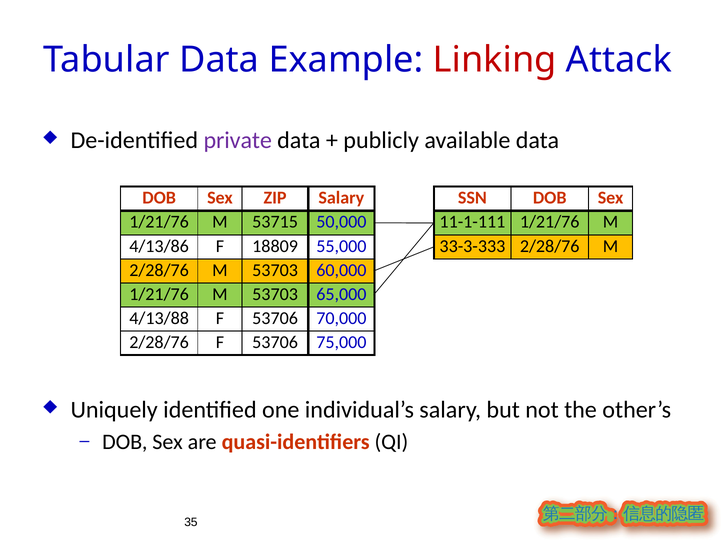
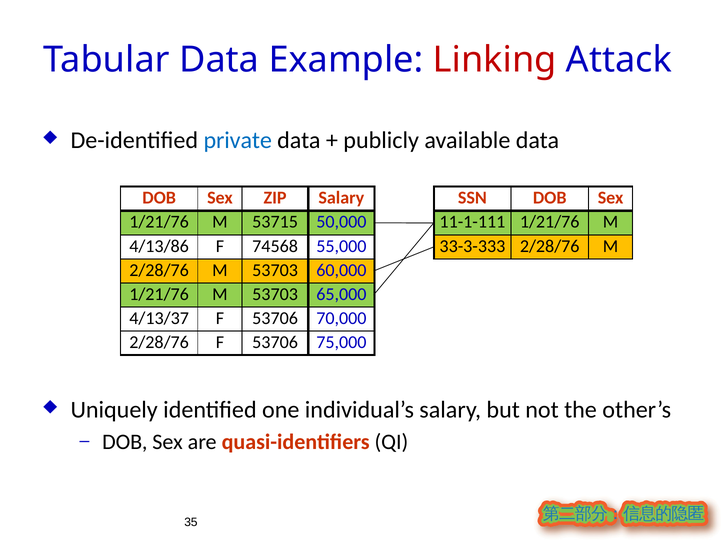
private colour: purple -> blue (238, 140)
18809: 18809 -> 74568 (275, 246)
4/13/88: 4/13/88 -> 4/13/37 (159, 318)
